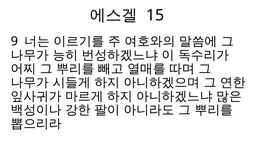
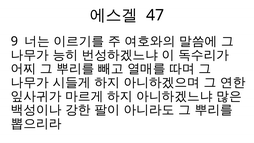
15: 15 -> 47 (155, 15)
